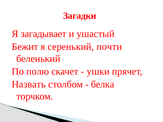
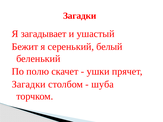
почти: почти -> белый (109, 47)
Назвать: Назвать -> Загадки (29, 84)
белка: белка -> шуба (103, 84)
